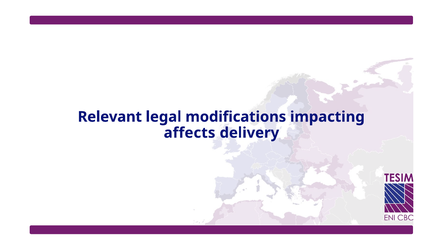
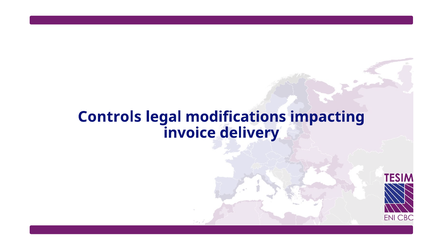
Relevant: Relevant -> Controls (110, 117)
affects: affects -> invoice (190, 133)
